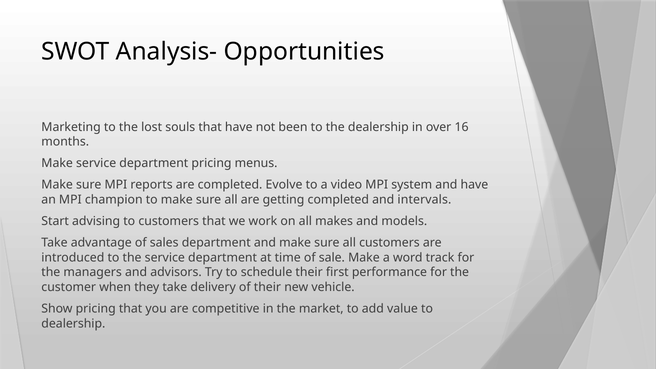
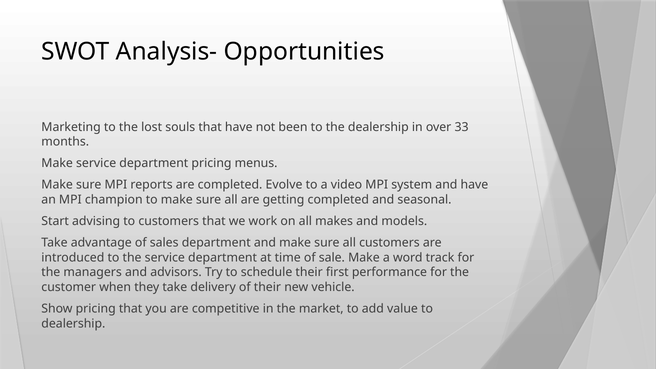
16: 16 -> 33 (462, 127)
intervals: intervals -> seasonal (424, 200)
